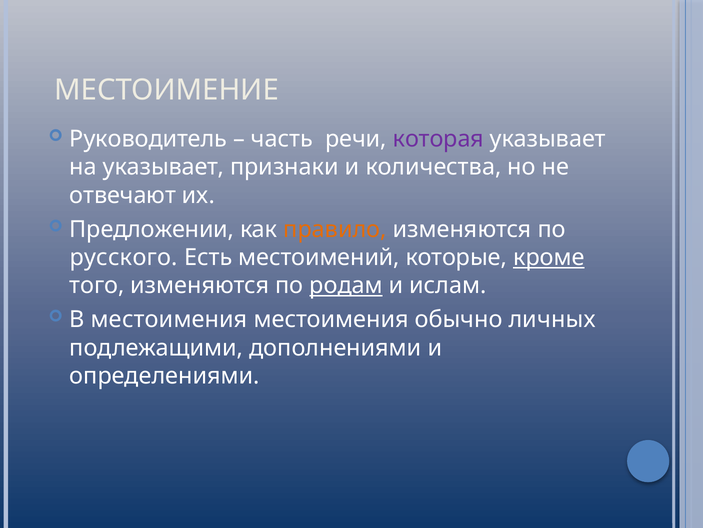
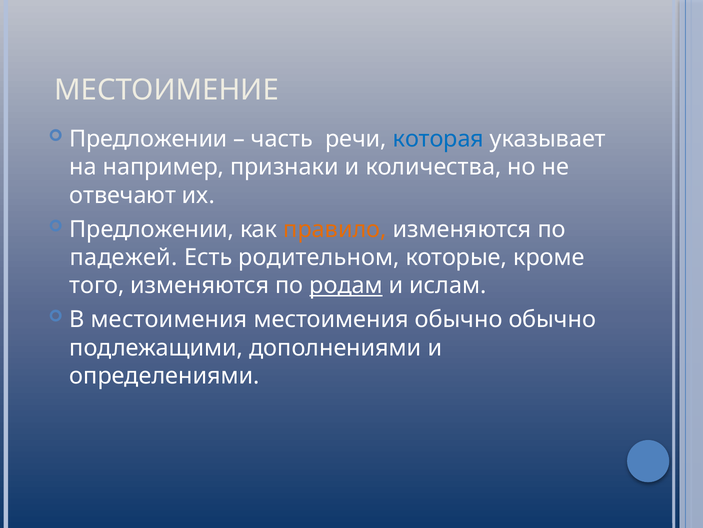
Руководитель: Руководитель -> Предложении (148, 139)
которая colour: purple -> blue (438, 139)
на указывает: указывает -> например (164, 167)
русского: русского -> падежей (124, 257)
местоимений: местоимений -> родительном (319, 257)
кроме underline: present -> none (549, 257)
обычно личных: личных -> обычно (552, 319)
